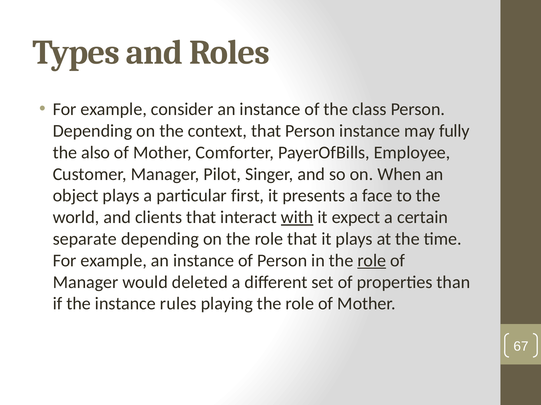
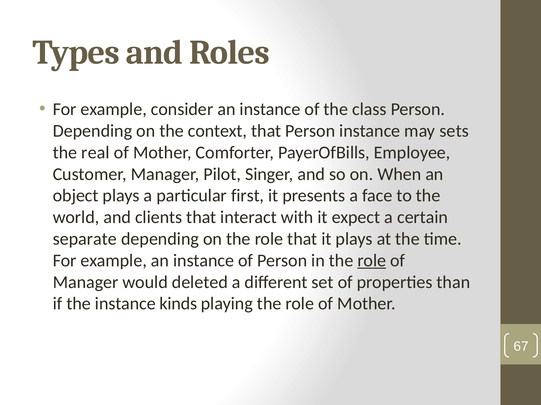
fully: fully -> sets (454, 131)
also: also -> real (95, 153)
with underline: present -> none (297, 218)
rules: rules -> kinds (178, 304)
